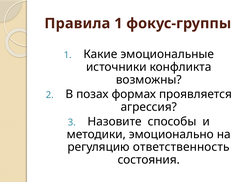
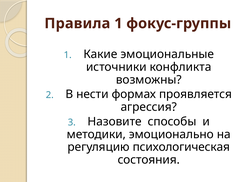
позах: позах -> нести (92, 94)
ответственность: ответственность -> психологическая (181, 147)
